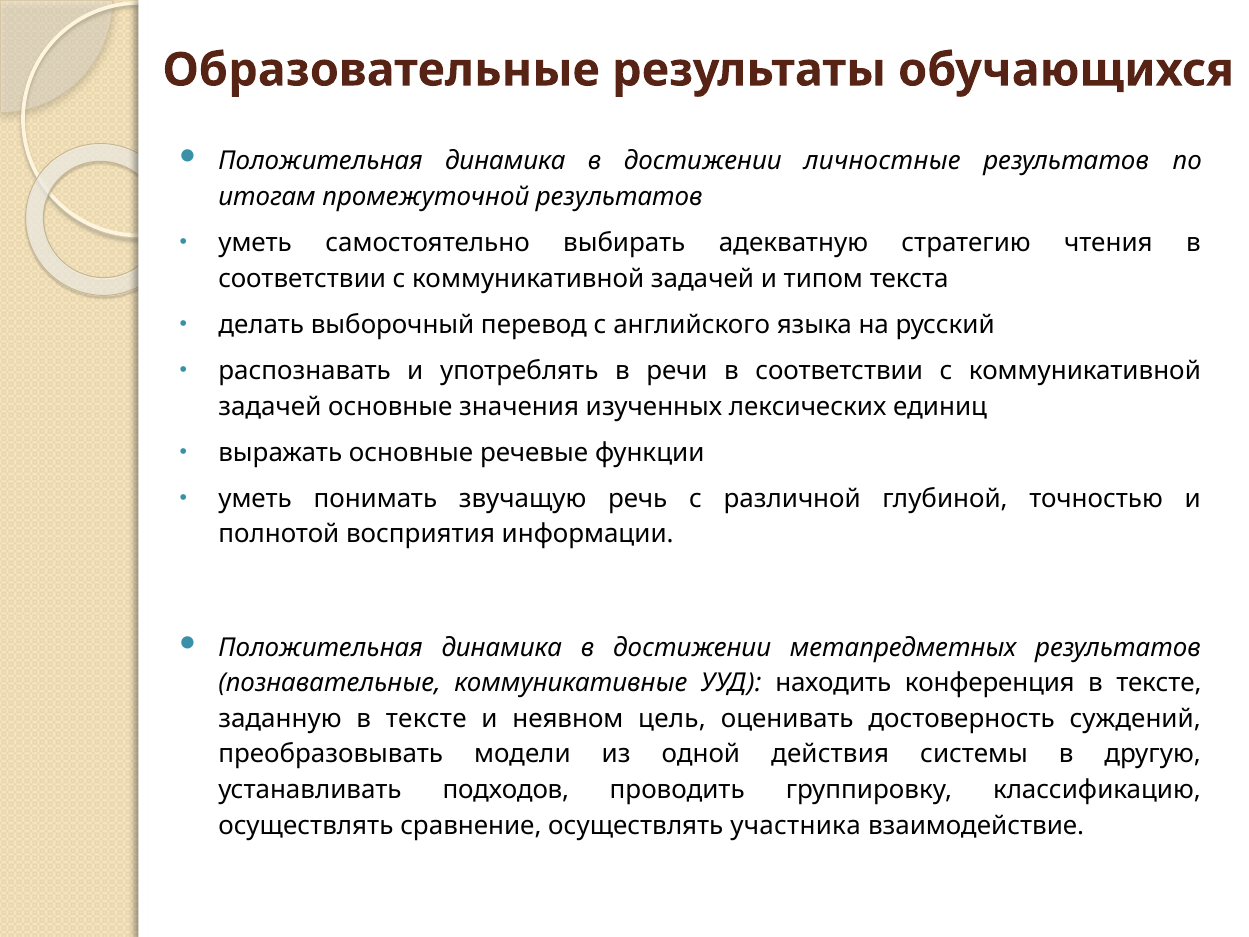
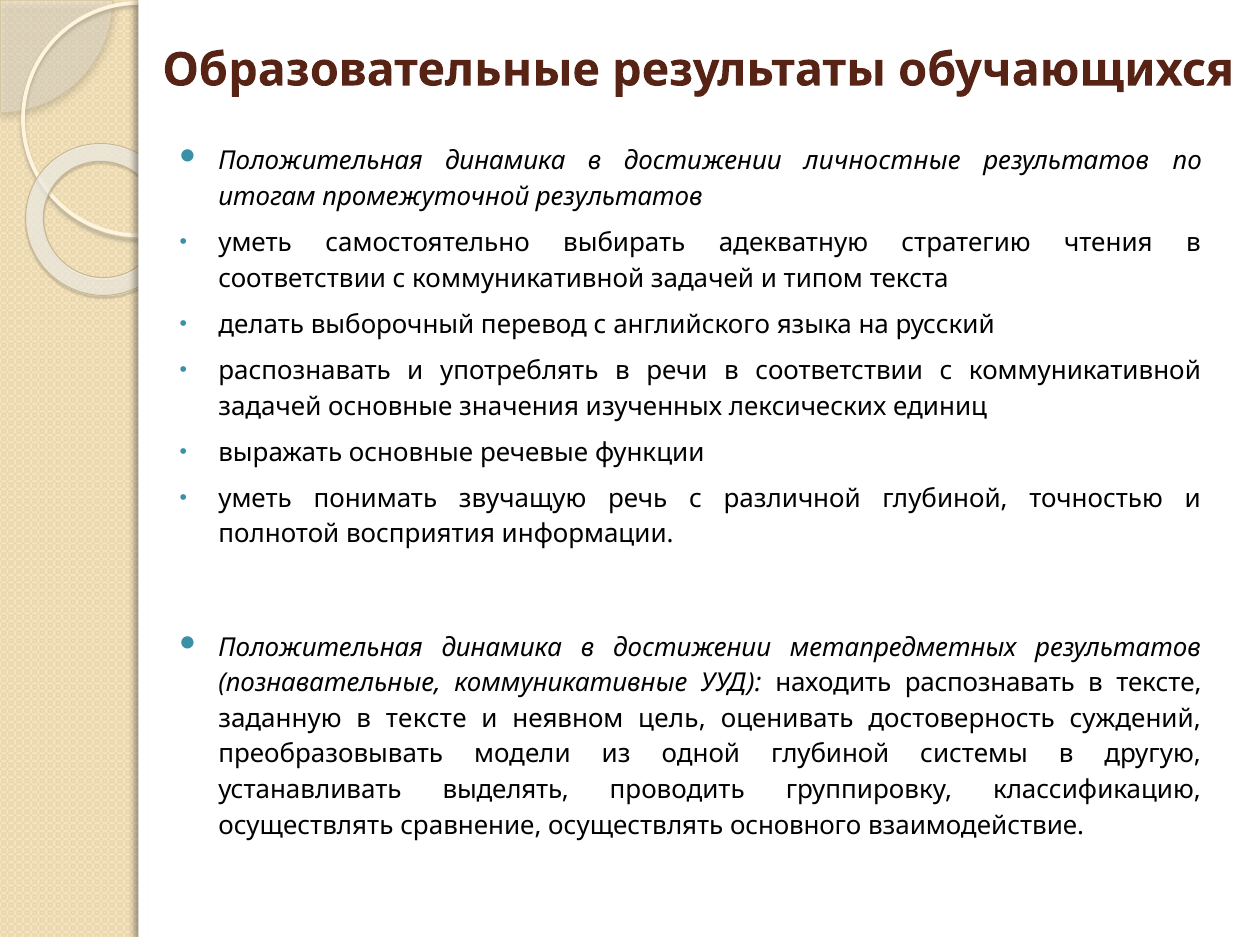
находить конференция: конференция -> распознавать (990, 683)
одной действия: действия -> глубиной (830, 754)
подходов: подходов -> выделять (506, 790)
участника: участника -> основного (796, 825)
